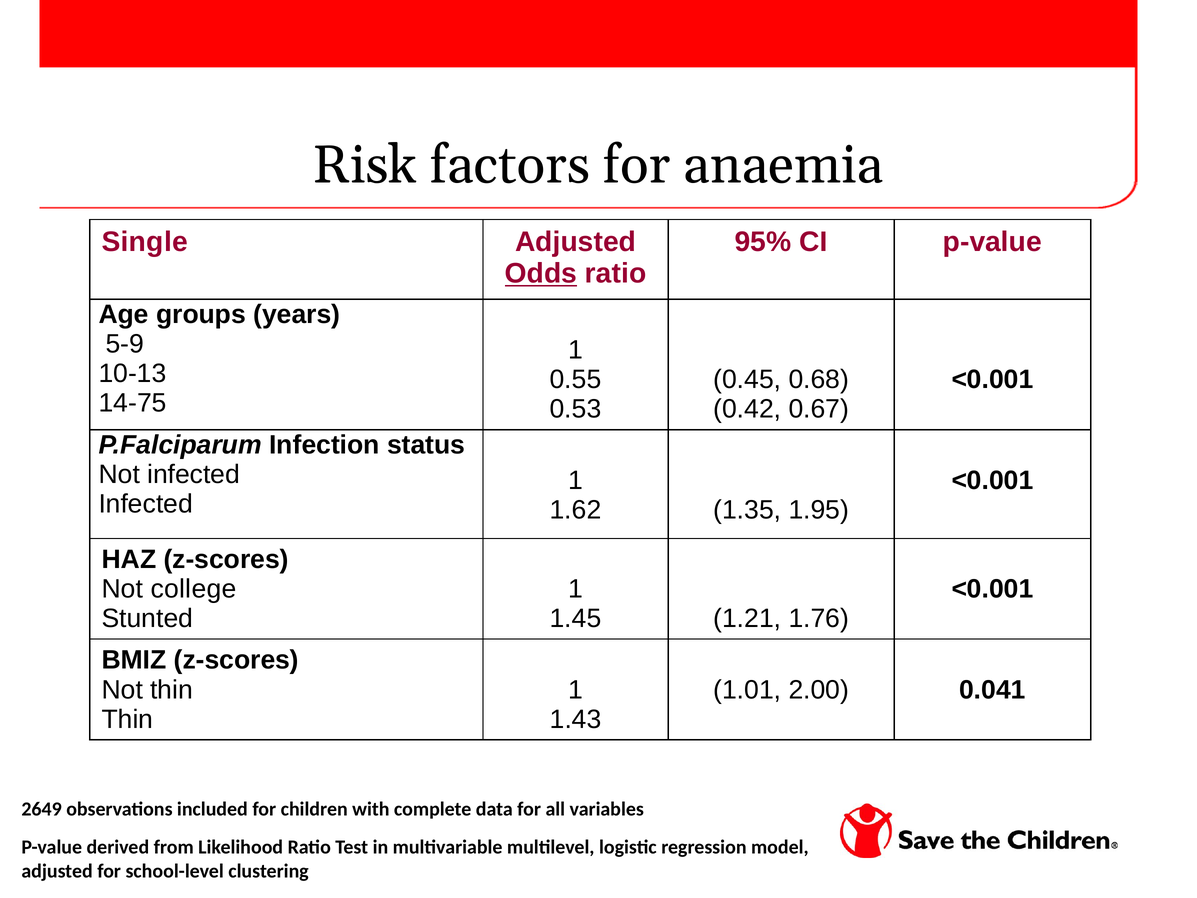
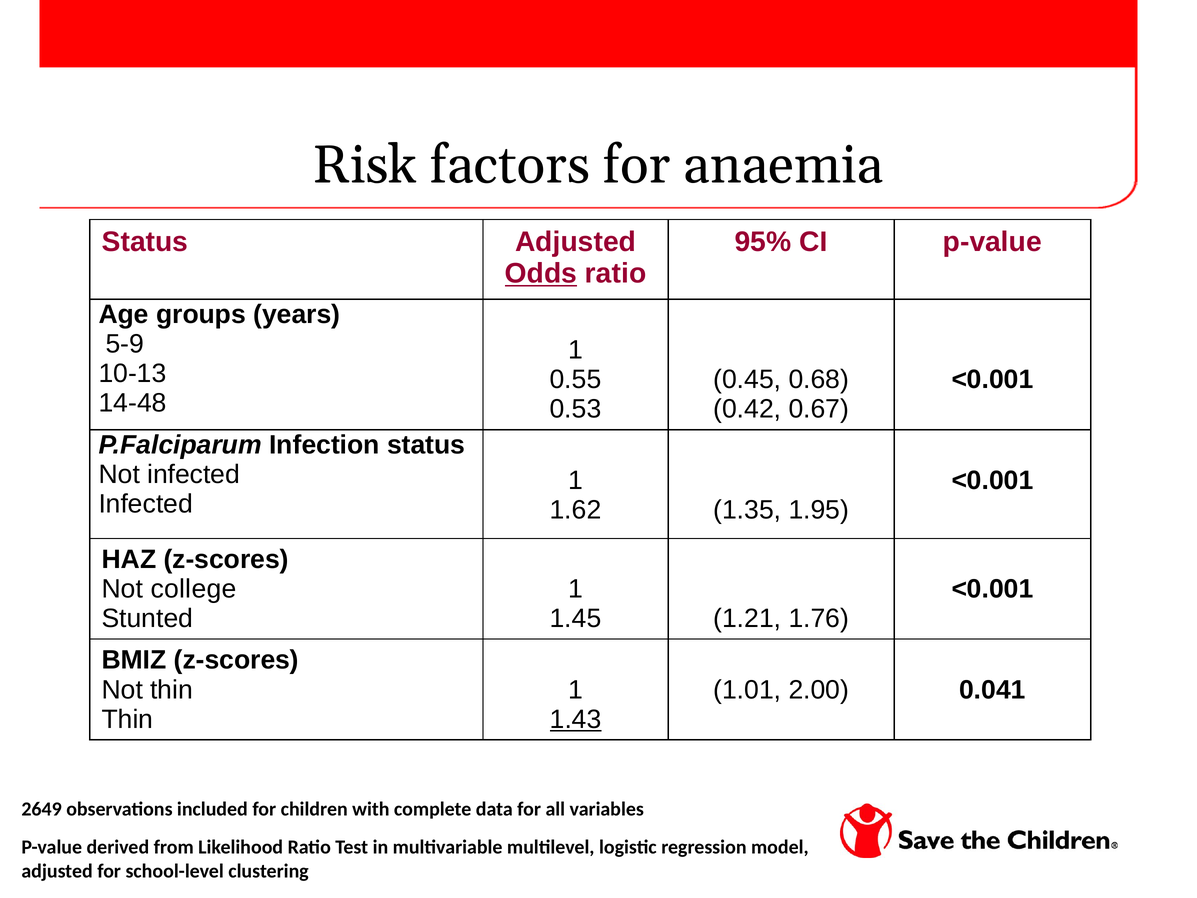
Single: Single -> Status (145, 242)
14-75: 14-75 -> 14-48 (133, 403)
1.43 underline: none -> present (576, 719)
